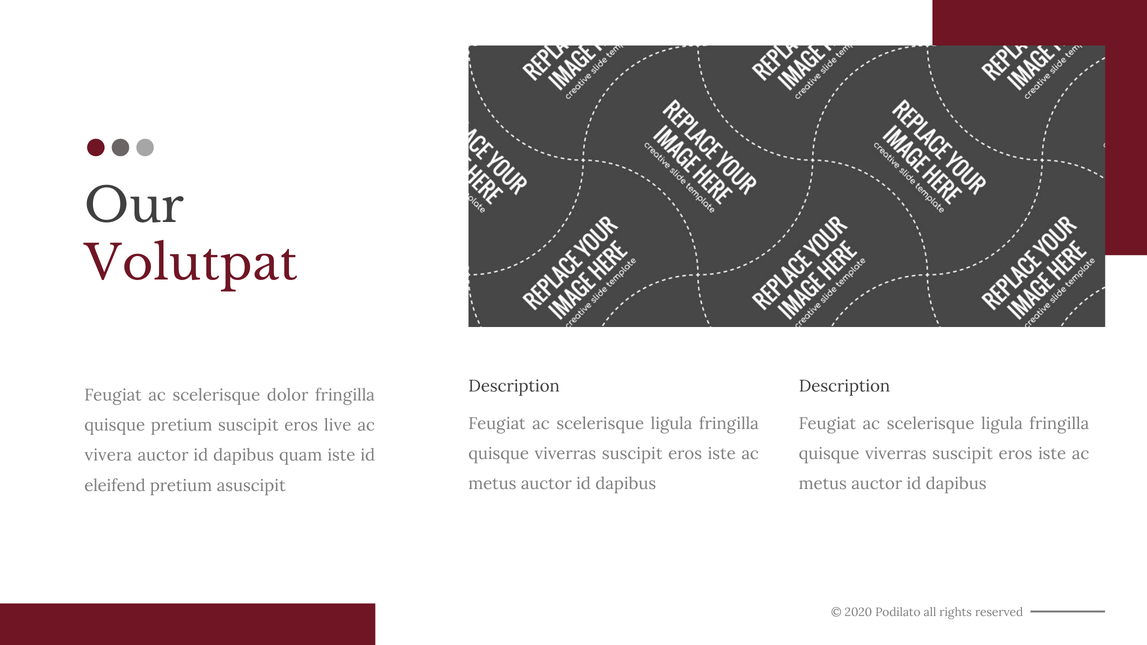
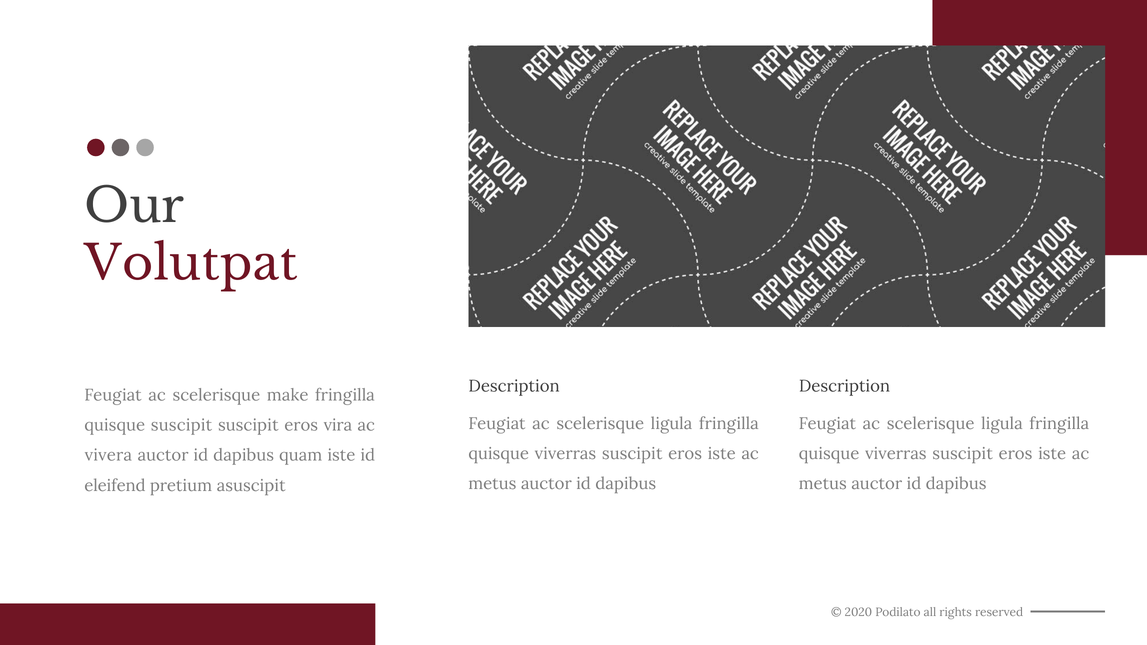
dolor: dolor -> make (288, 395)
quisque pretium: pretium -> suscipit (181, 425)
live: live -> vira (338, 425)
